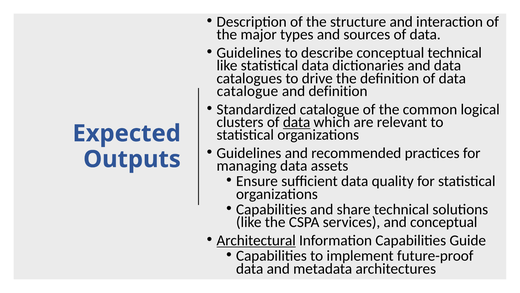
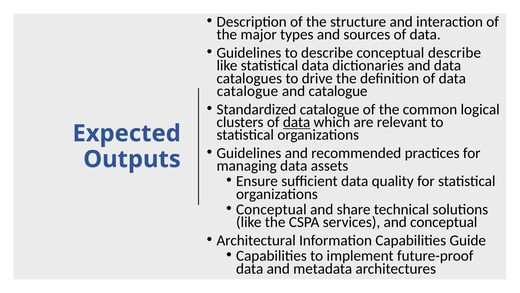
conceptual technical: technical -> describe (455, 53)
and definition: definition -> catalogue (338, 91)
Capabilities: Capabilities -> Conceptual (271, 209)
Architectural underline: present -> none (256, 240)
